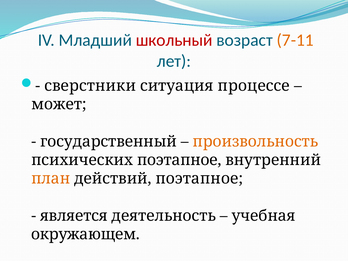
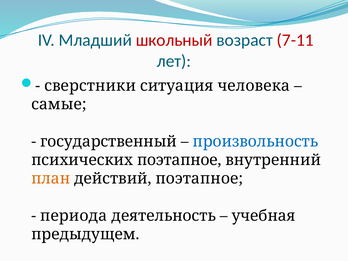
7-11 colour: orange -> red (295, 40)
процессе: процессе -> человека (254, 86)
может: может -> самые (59, 104)
произвольность colour: orange -> blue (255, 141)
является: является -> периода (74, 216)
окружающем: окружающем -> предыдущем (85, 234)
